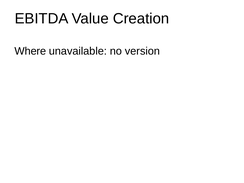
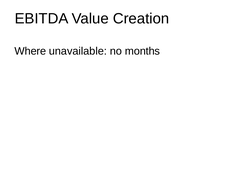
version: version -> months (142, 51)
